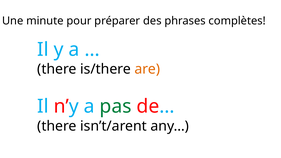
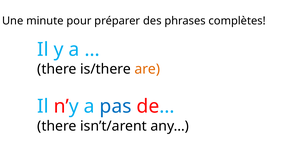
pas colour: green -> blue (116, 106)
